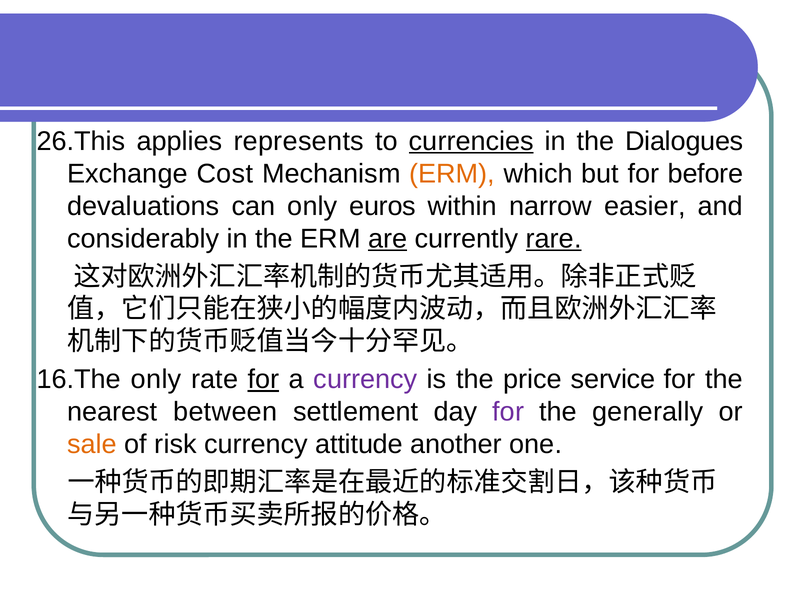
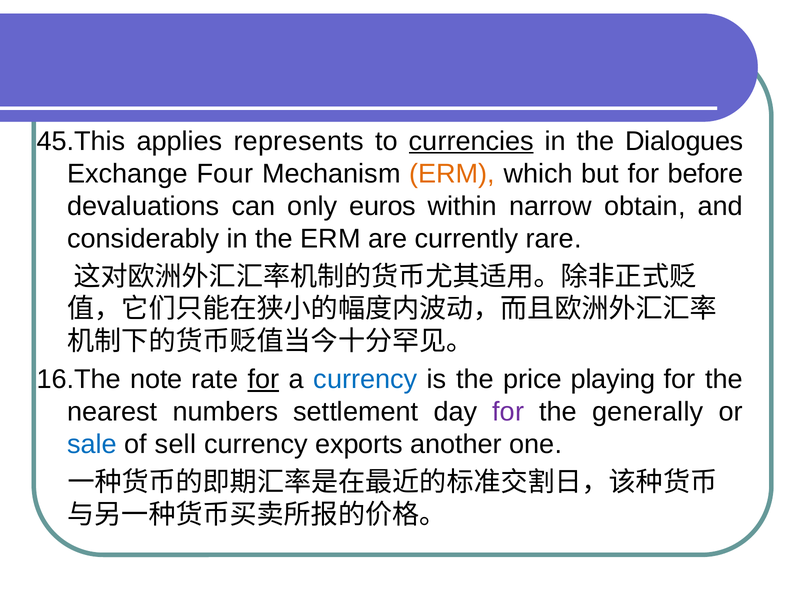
26.This: 26.This -> 45.This (81, 141)
Cost: Cost -> Four (225, 174)
easier: easier -> obtain (645, 206)
are underline: present -> none (388, 239)
rare underline: present -> none (554, 239)
16.The only: only -> note (156, 379)
currency colour: purple -> blue (365, 379)
service: service -> playing (613, 379)
between: between -> numbers (225, 412)
sale colour: orange -> blue (92, 444)
risk: risk -> sell (175, 444)
attitude: attitude -> exports (359, 444)
